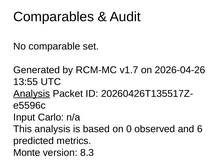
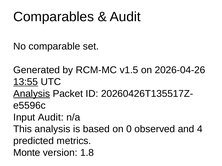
v1.7: v1.7 -> v1.5 (129, 70)
13:55 underline: none -> present (26, 82)
Input Carlo: Carlo -> Audit (51, 118)
6: 6 -> 4 (200, 129)
8.3: 8.3 -> 1.8 (87, 153)
